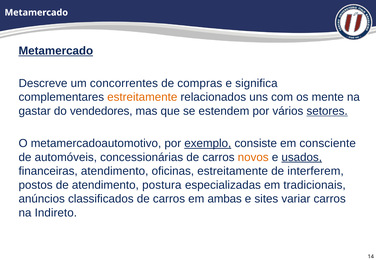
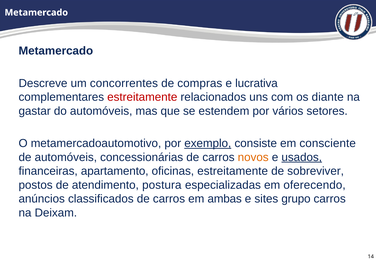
Metamercado underline: present -> none (56, 51)
significa: significa -> lucrativa (256, 83)
estreitamente colour: orange -> red (142, 97)
mente: mente -> diante (328, 97)
do vendedores: vendedores -> automóveis (101, 111)
setores underline: present -> none (327, 111)
financeiras atendimento: atendimento -> apartamento (115, 171)
interferem: interferem -> sobreviver (316, 171)
tradicionais: tradicionais -> oferecendo (315, 185)
variar: variar -> grupo (296, 199)
Indireto: Indireto -> Deixam (56, 213)
